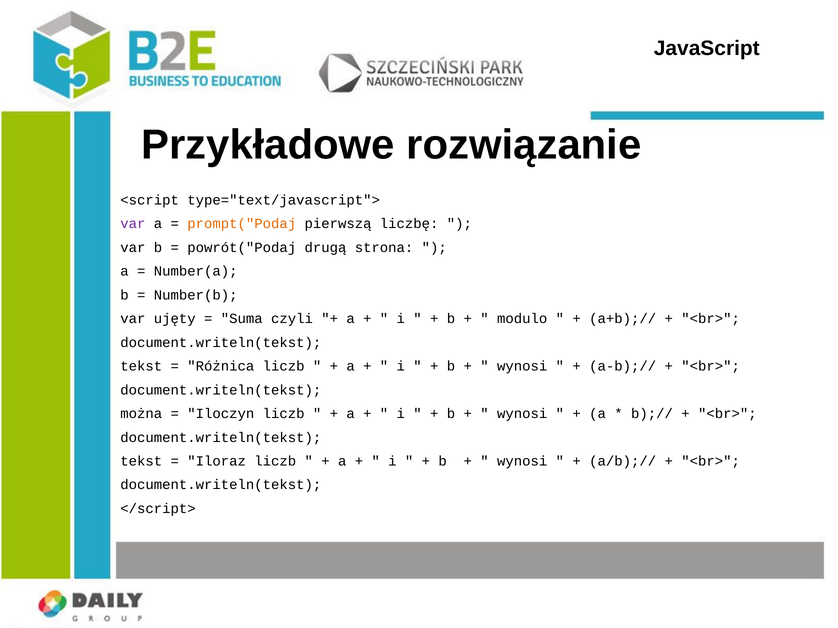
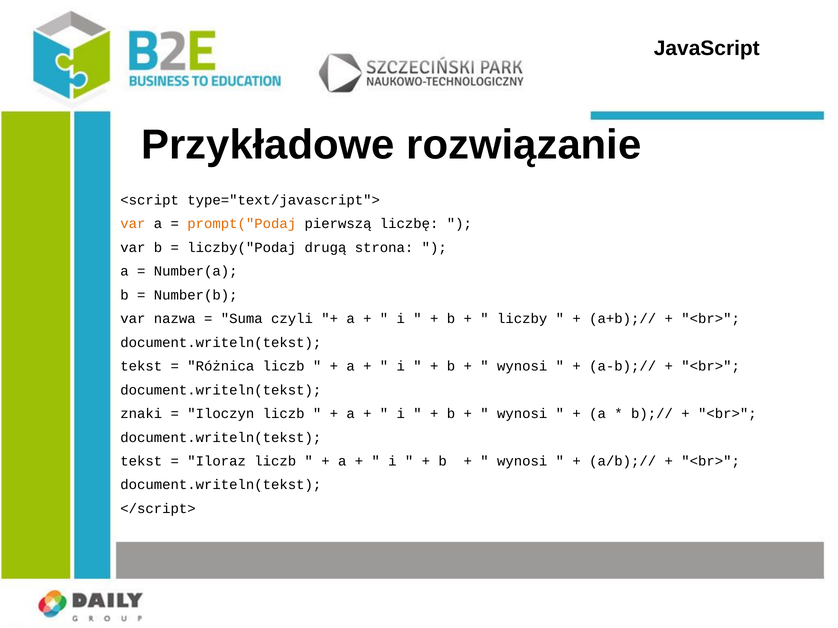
var colour: purple -> orange (133, 224)
powrót("Podaj: powrót("Podaj -> liczby("Podaj (242, 248)
ujęty: ujęty -> nazwa (175, 319)
modulo: modulo -> liczby (522, 319)
można: można -> znaki (141, 414)
